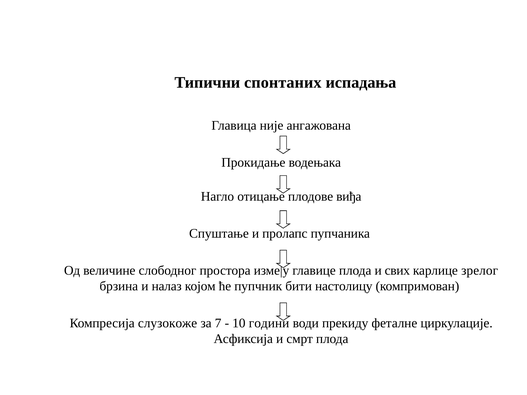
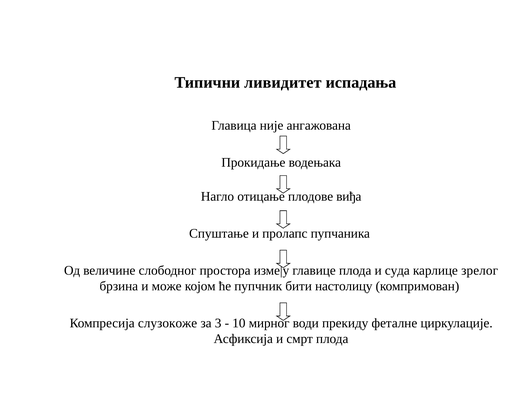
спонтаних: спонтаних -> ливидитет (283, 82)
свих: свих -> суда (397, 271)
налаз: налаз -> може (167, 286)
7: 7 -> 3 (218, 323)
години: години -> мирног (269, 323)
